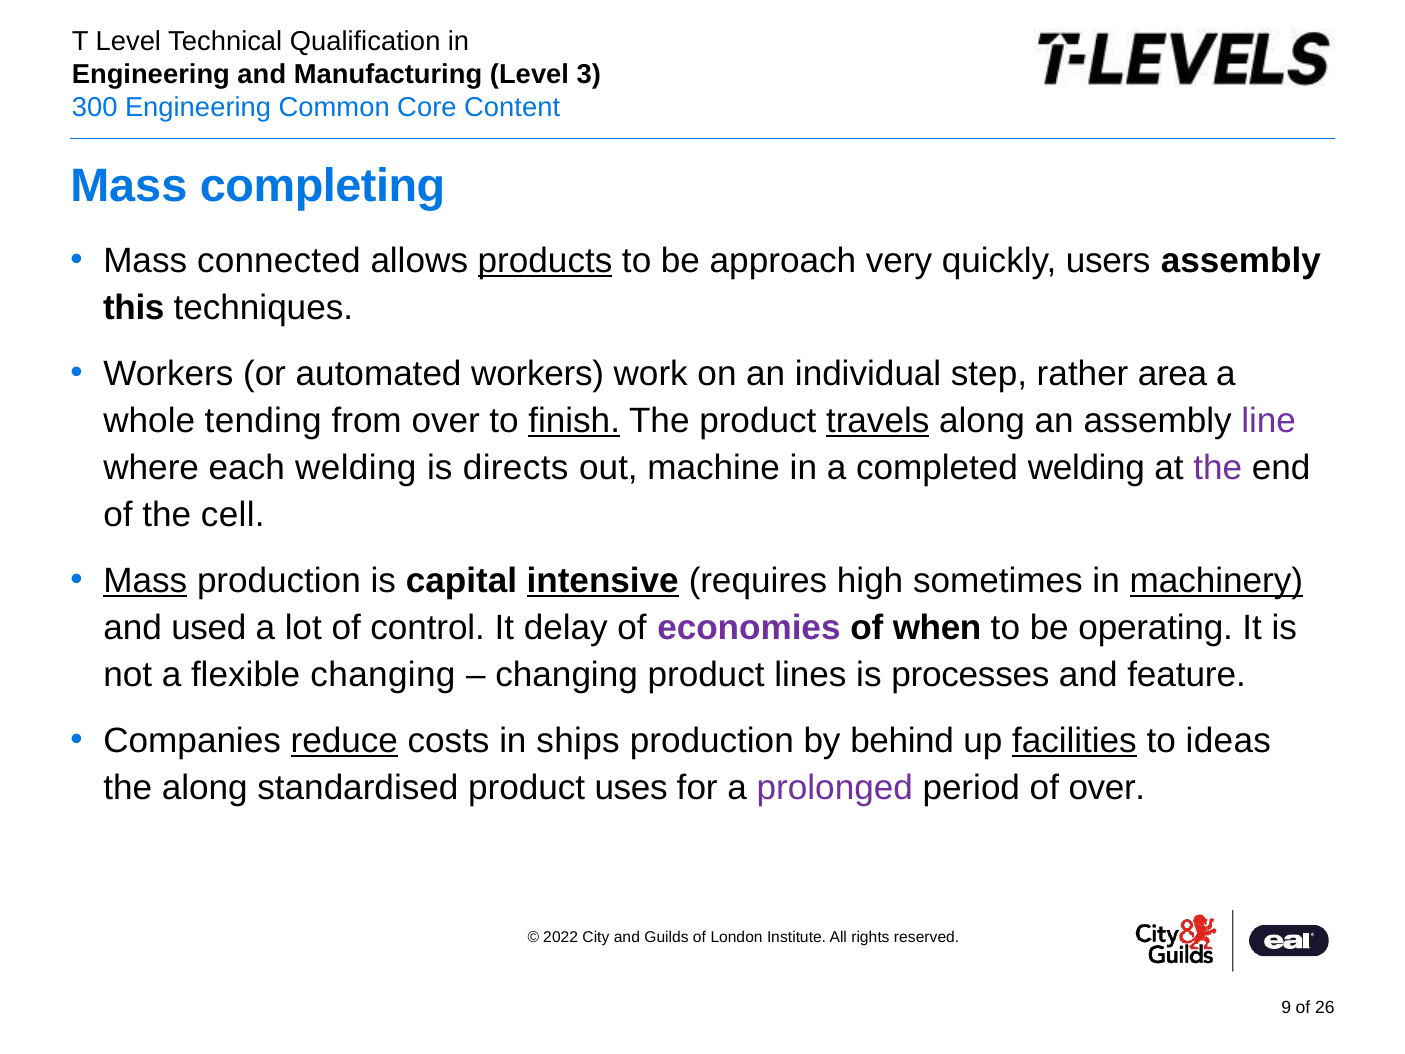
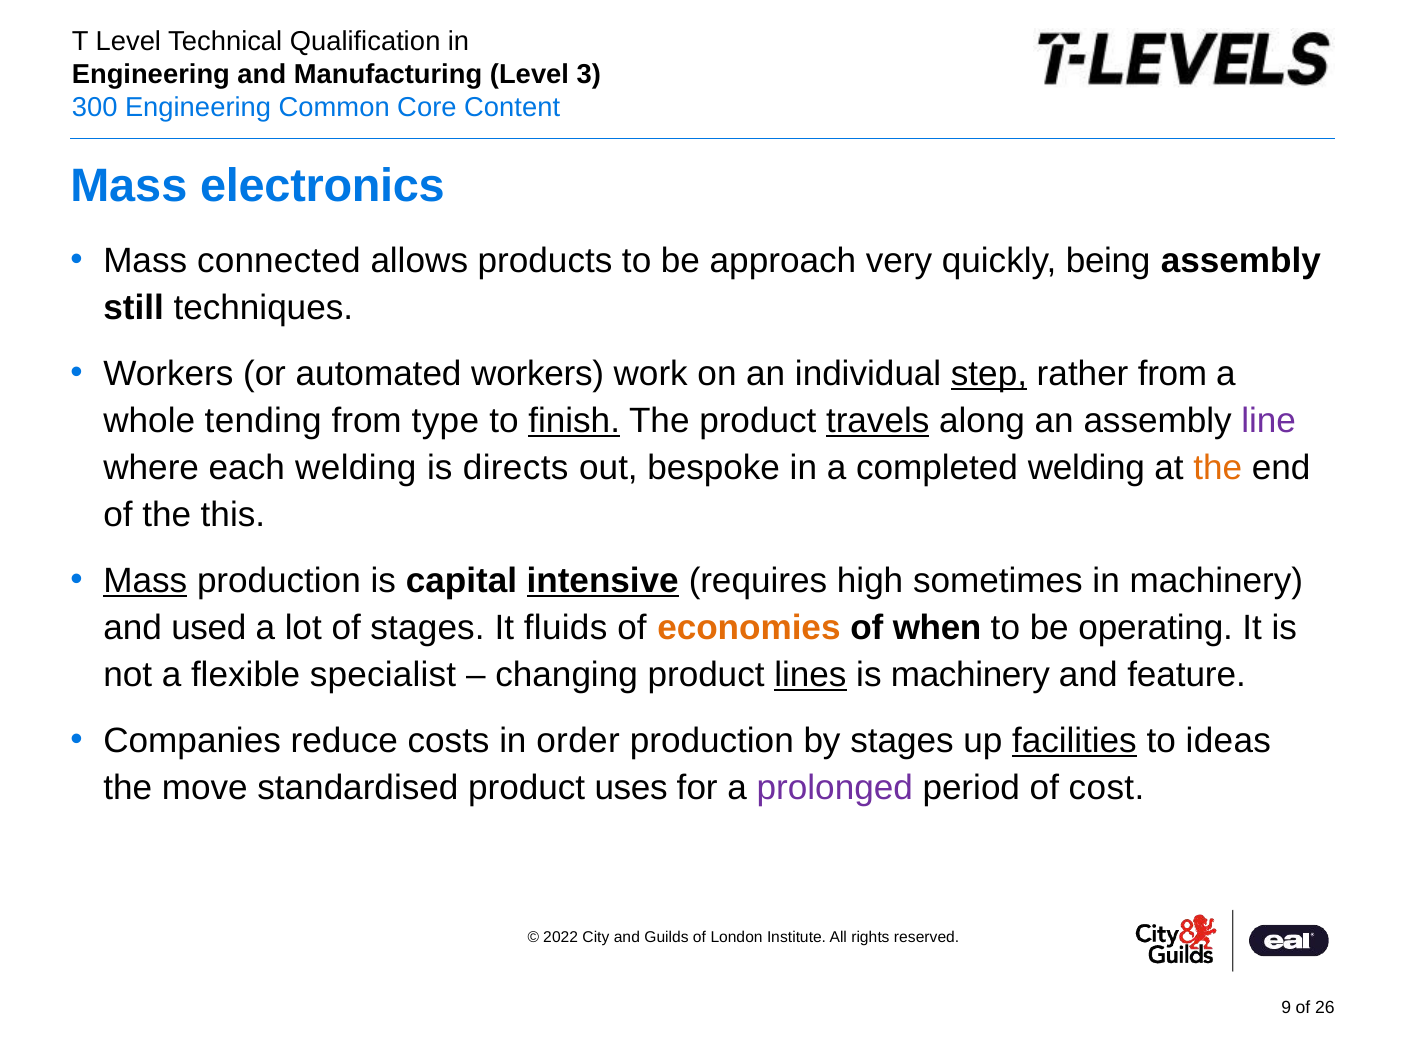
completing: completing -> electronics (322, 186)
products underline: present -> none (545, 261)
users: users -> being (1108, 261)
this: this -> still (134, 307)
step underline: none -> present (989, 374)
rather area: area -> from (1172, 374)
from over: over -> type (445, 421)
machine: machine -> bespoke (714, 467)
the colour: purple -> orange (1218, 467)
cell: cell -> this (233, 514)
machinery underline: present -> none (1216, 581)
of control: control -> stages (428, 627)
delay: delay -> fluids (566, 627)
economies colour: purple -> orange (749, 627)
flexible changing: changing -> specialist (383, 674)
lines underline: none -> present (810, 674)
is processes: processes -> machinery (970, 674)
reduce underline: present -> none (344, 741)
ships: ships -> order (578, 741)
by behind: behind -> stages (902, 741)
the along: along -> move (205, 787)
of over: over -> cost (1107, 787)
